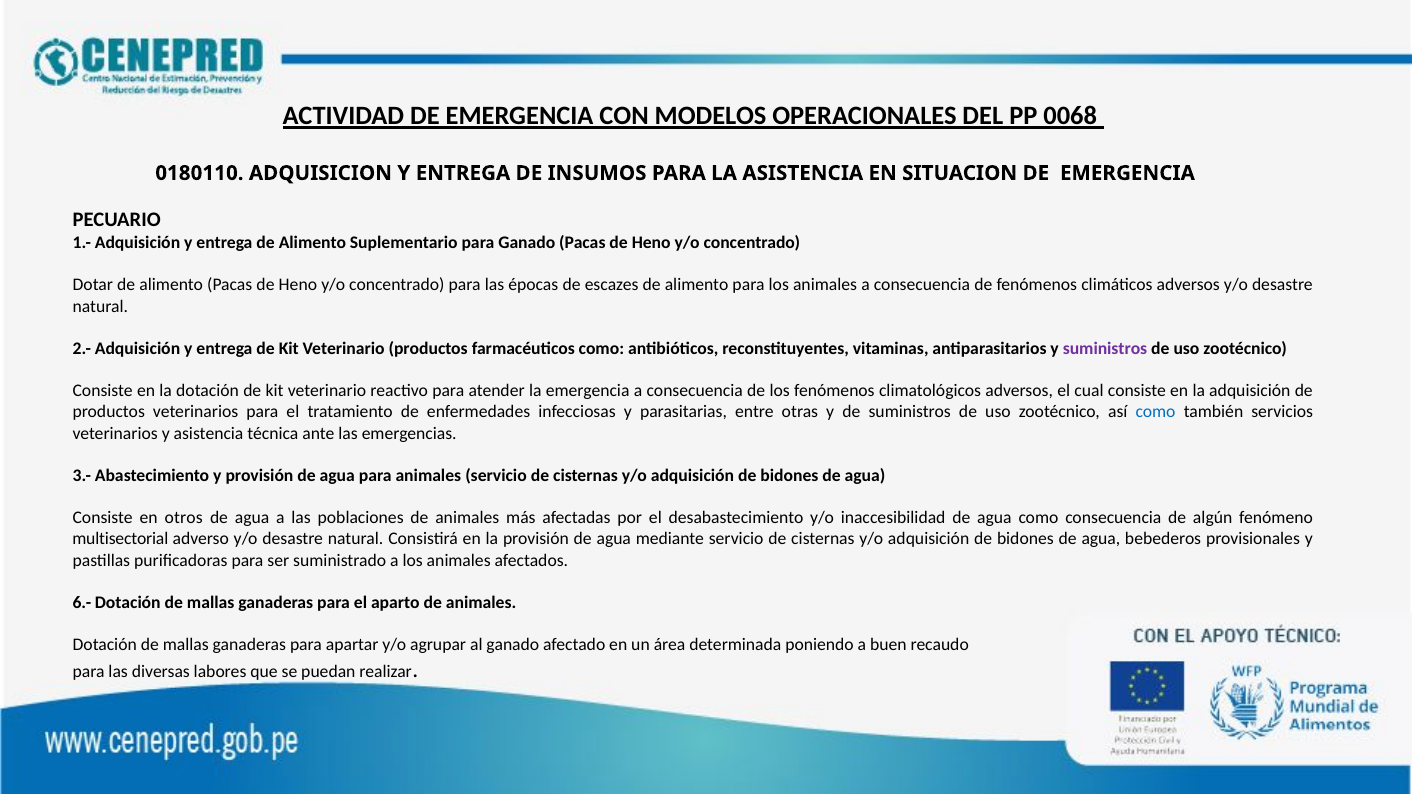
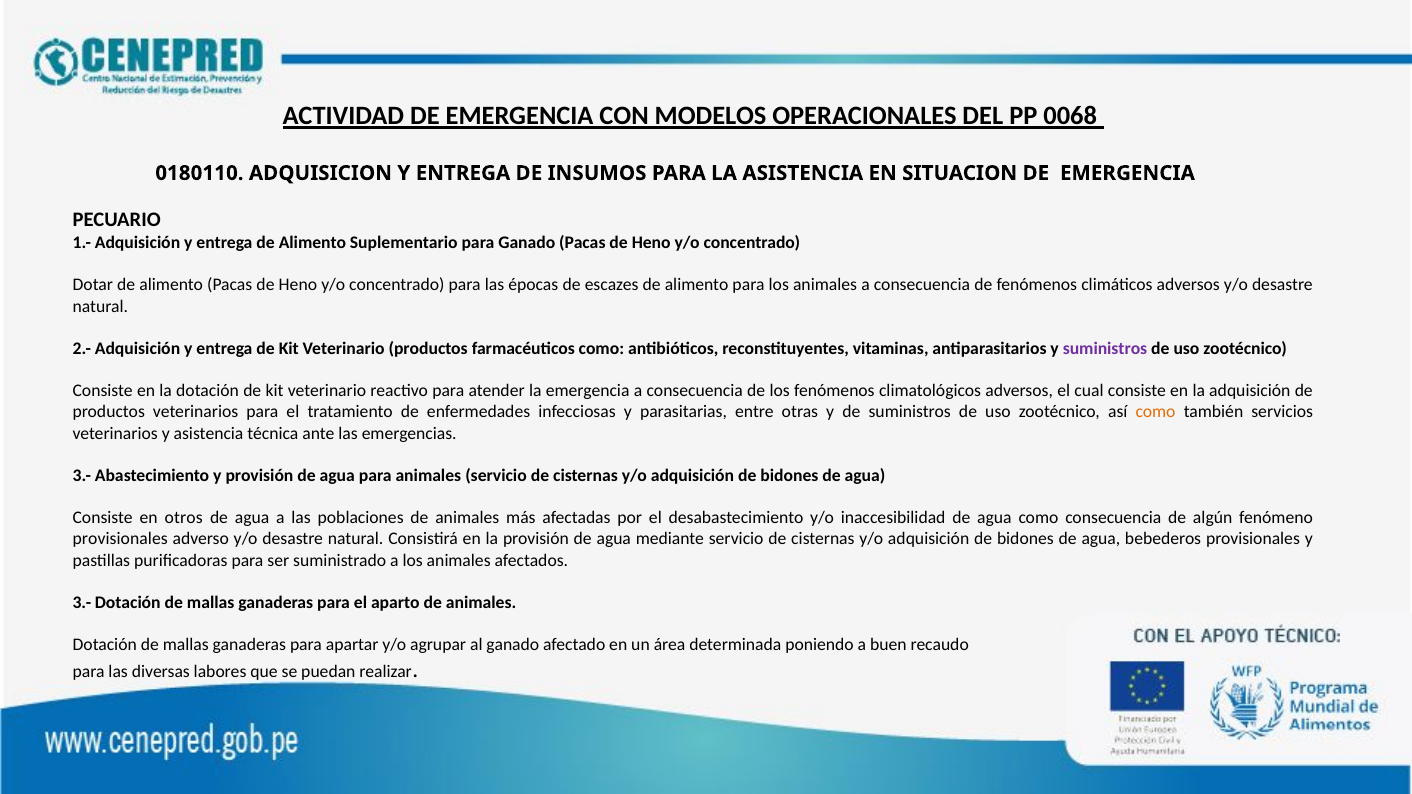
como colour: blue -> orange (1156, 412)
multisectorial: multisectorial -> provisionales (120, 539)
6.-: 6.- -> 3.- (82, 603)
